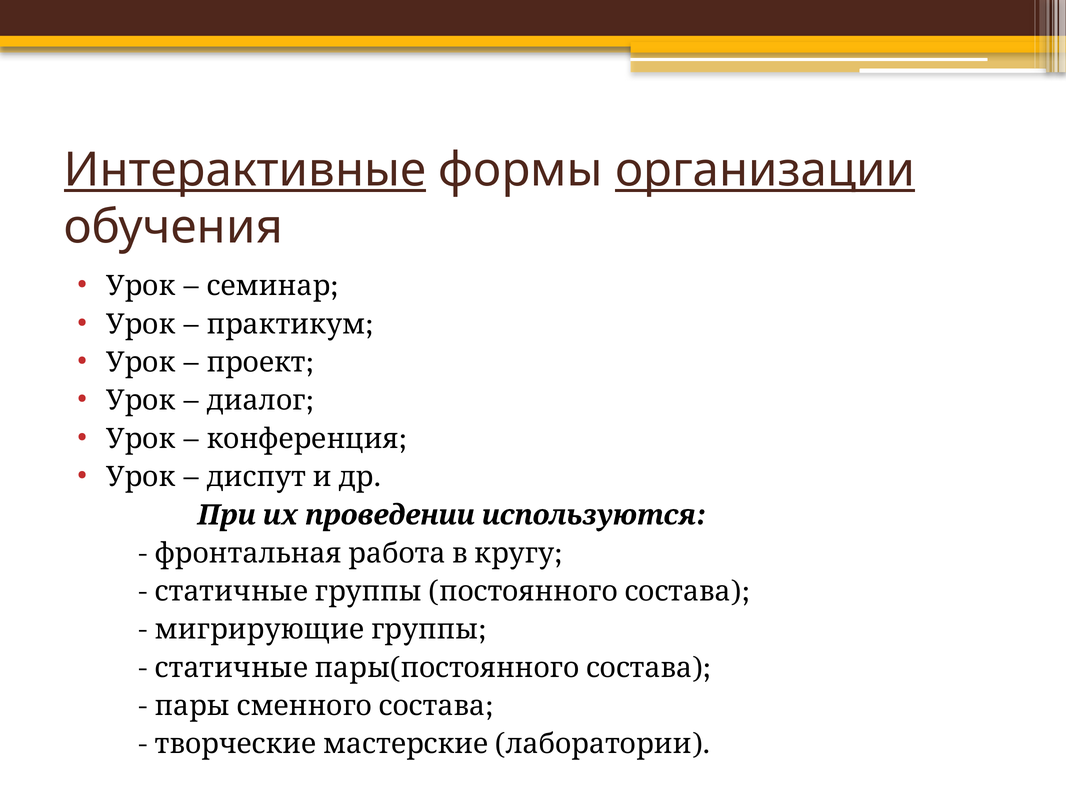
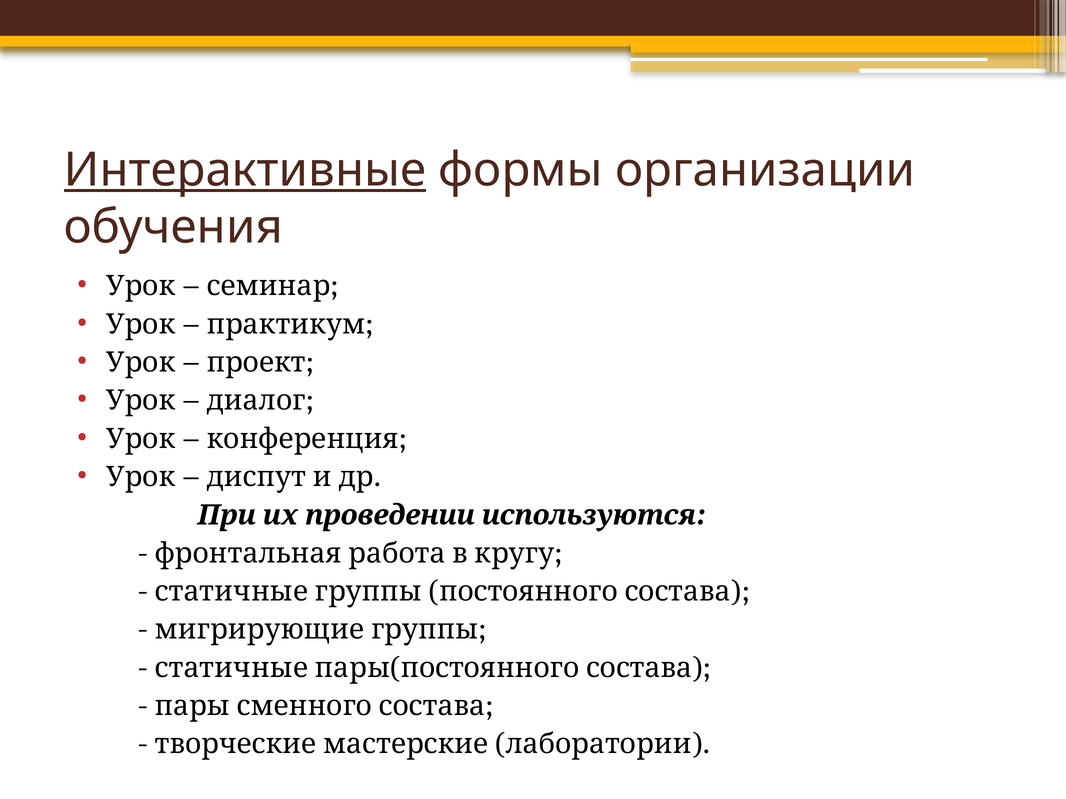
организации underline: present -> none (765, 170)
